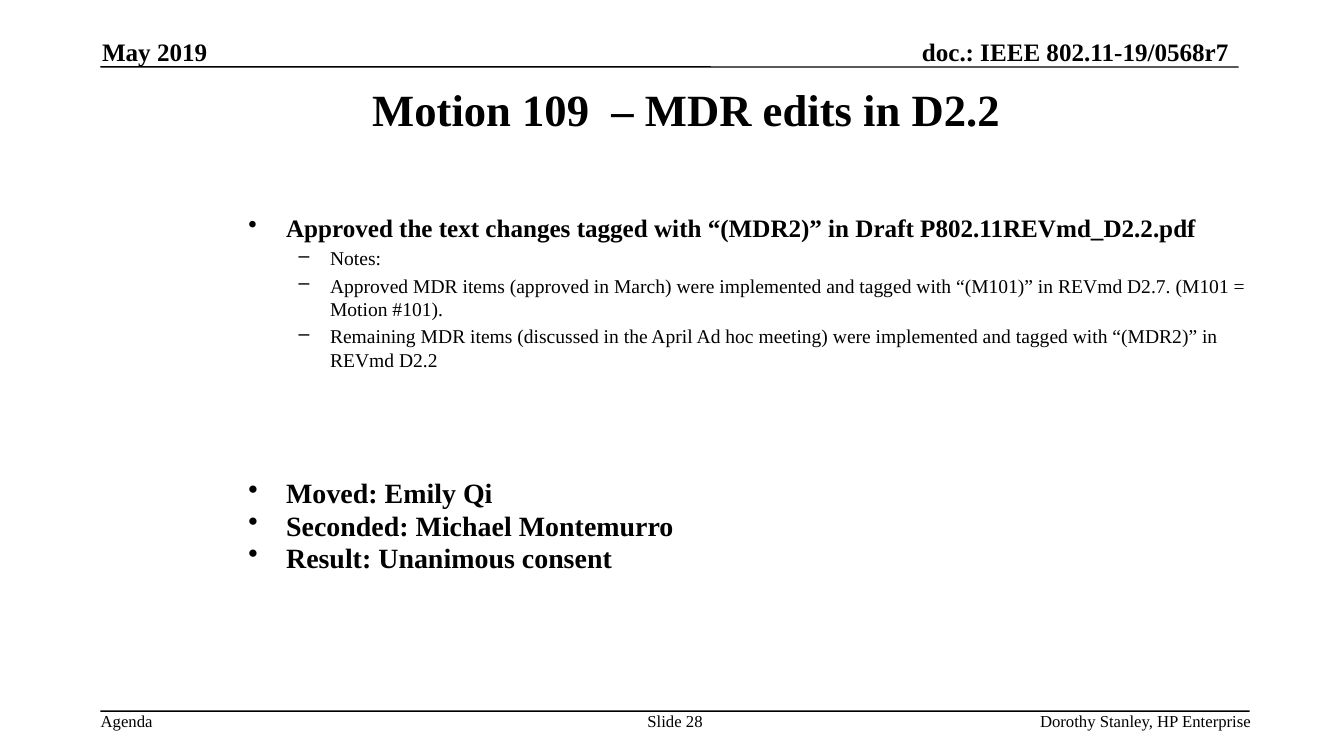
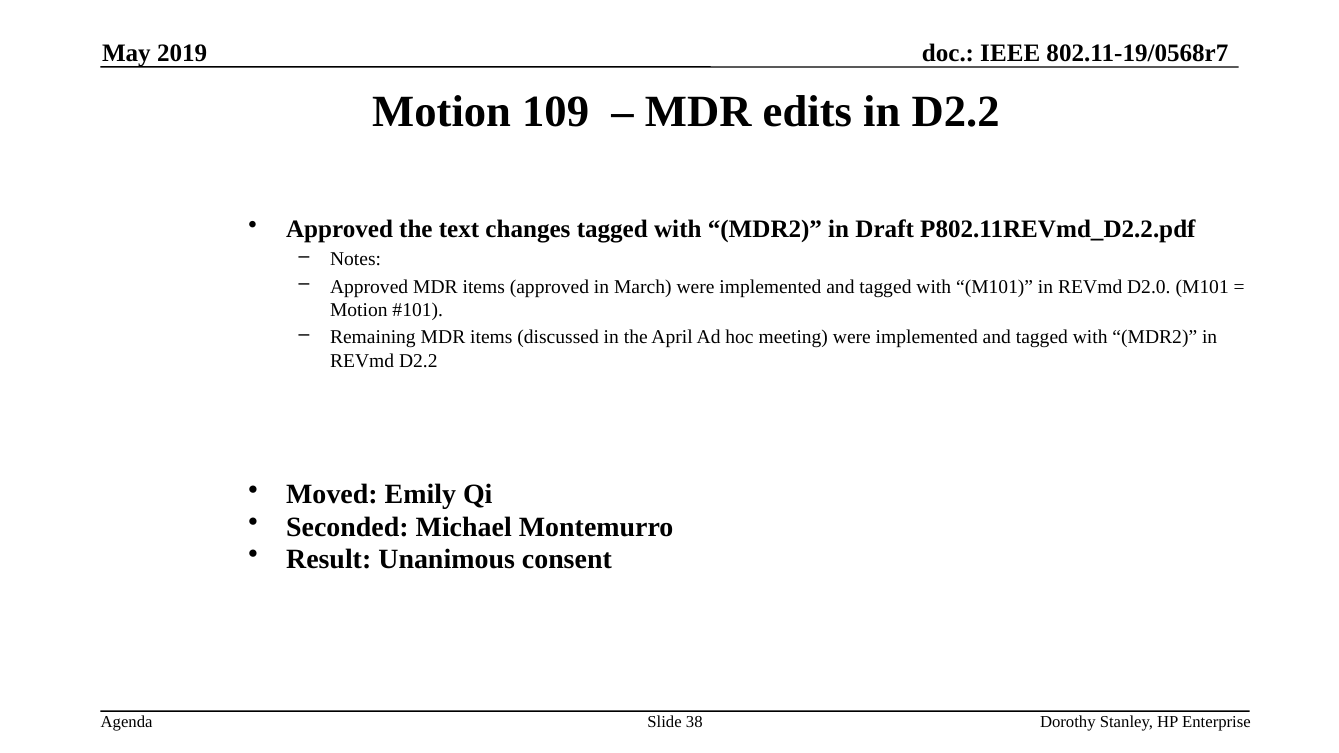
D2.7: D2.7 -> D2.0 (1149, 287)
28: 28 -> 38 (694, 722)
